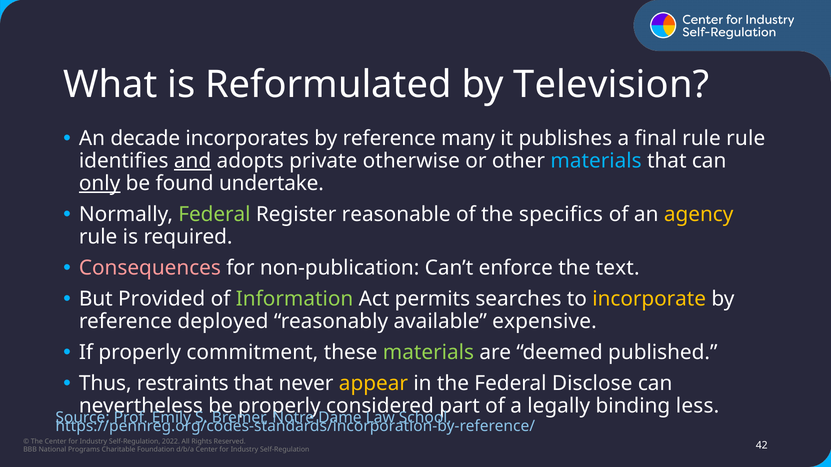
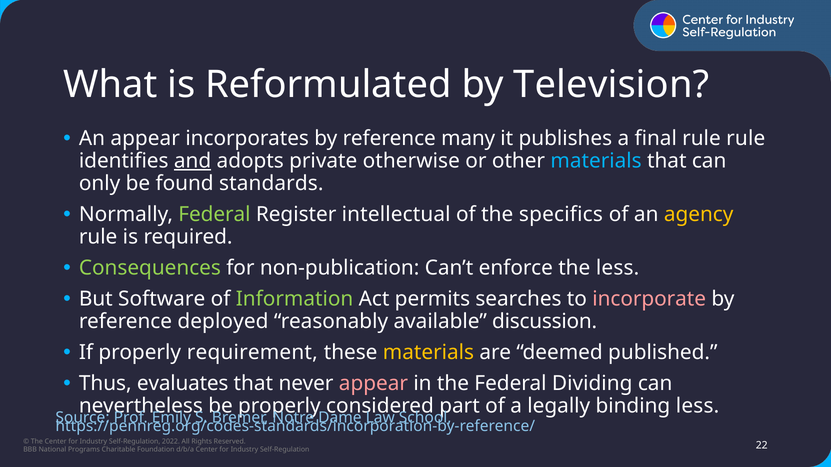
An decade: decade -> appear (145, 139)
only underline: present -> none (100, 184)
undertake: undertake -> standards (271, 184)
reasonable: reasonable -> intellectual (396, 215)
Consequences colour: pink -> light green (150, 268)
the text: text -> less (618, 268)
Provided: Provided -> Software (162, 299)
incorporate colour: yellow -> pink (649, 299)
expensive: expensive -> discussion (545, 322)
commitment: commitment -> requirement (252, 353)
materials colour: light green -> yellow (428, 353)
restraints: restraints -> evaluates (183, 384)
appear colour: yellow -> pink (373, 384)
Disclose: Disclose -> Dividing (592, 384)
42: 42 -> 22 (762, 446)
